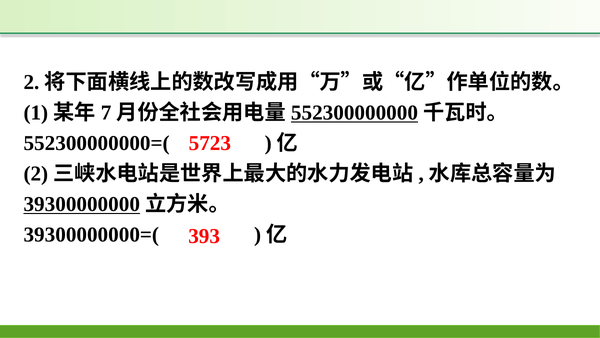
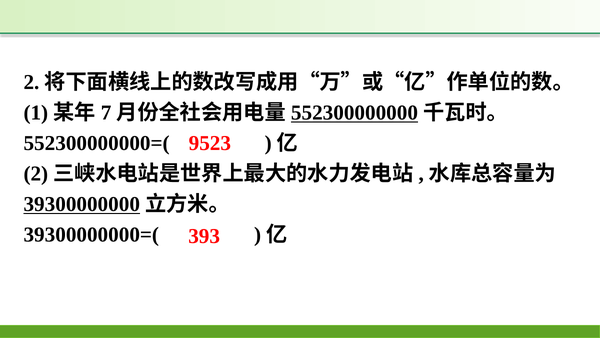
5723: 5723 -> 9523 (210, 143)
